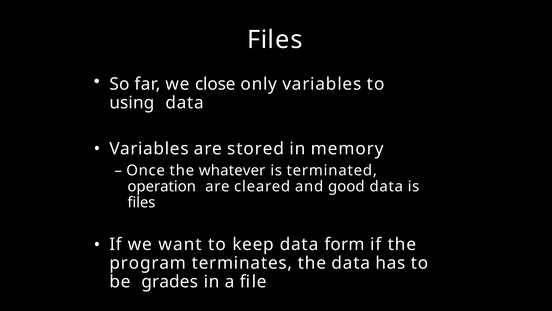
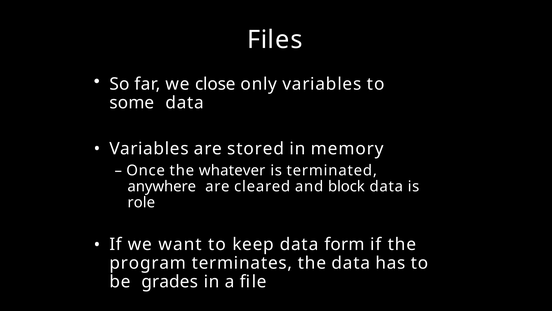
using: using -> some (132, 102)
operation: operation -> anywhere (162, 186)
good: good -> block (346, 186)
files: files -> role (141, 202)
